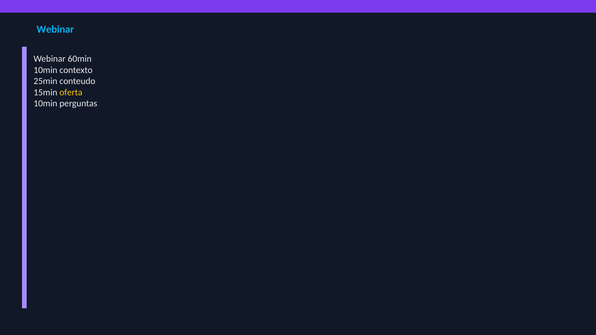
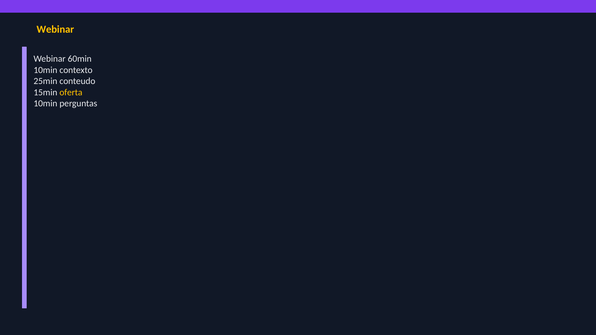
Webinar colour: light blue -> yellow (55, 29)
